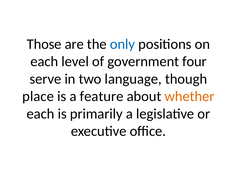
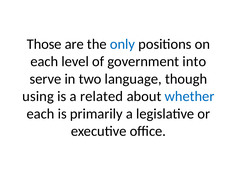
four: four -> into (194, 61)
place: place -> using (38, 96)
feature: feature -> related (102, 96)
whether colour: orange -> blue (190, 96)
